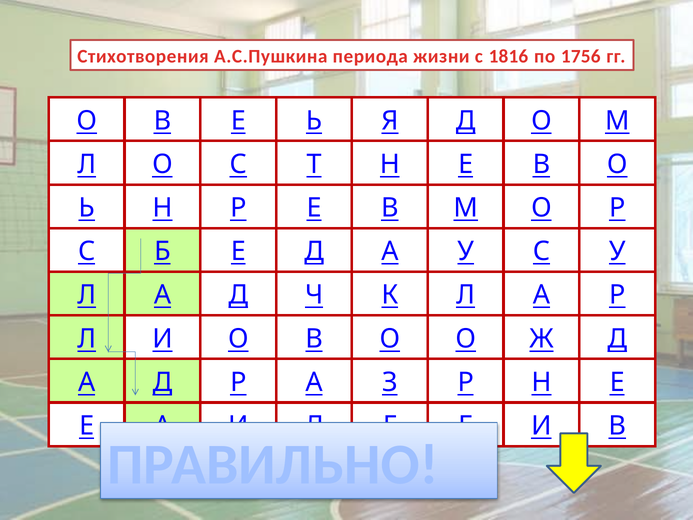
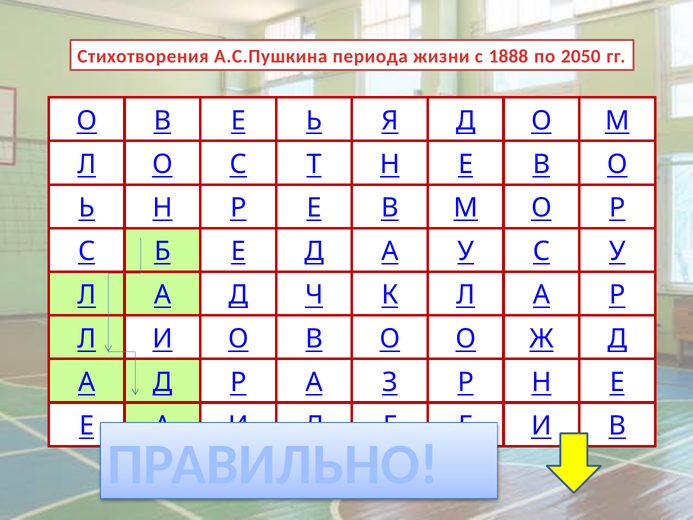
1816: 1816 -> 1888 (508, 56)
1756: 1756 -> 2050 (581, 56)
